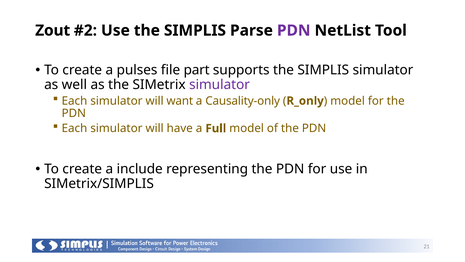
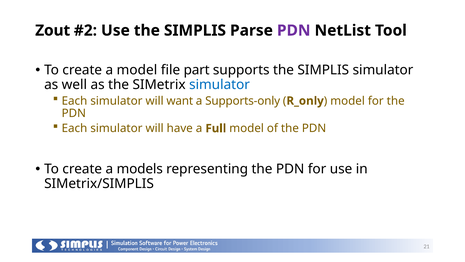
a pulses: pulses -> model (137, 70)
simulator colour: purple -> blue (219, 85)
Causality-only: Causality-only -> Supports-only (243, 101)
include: include -> models (140, 169)
